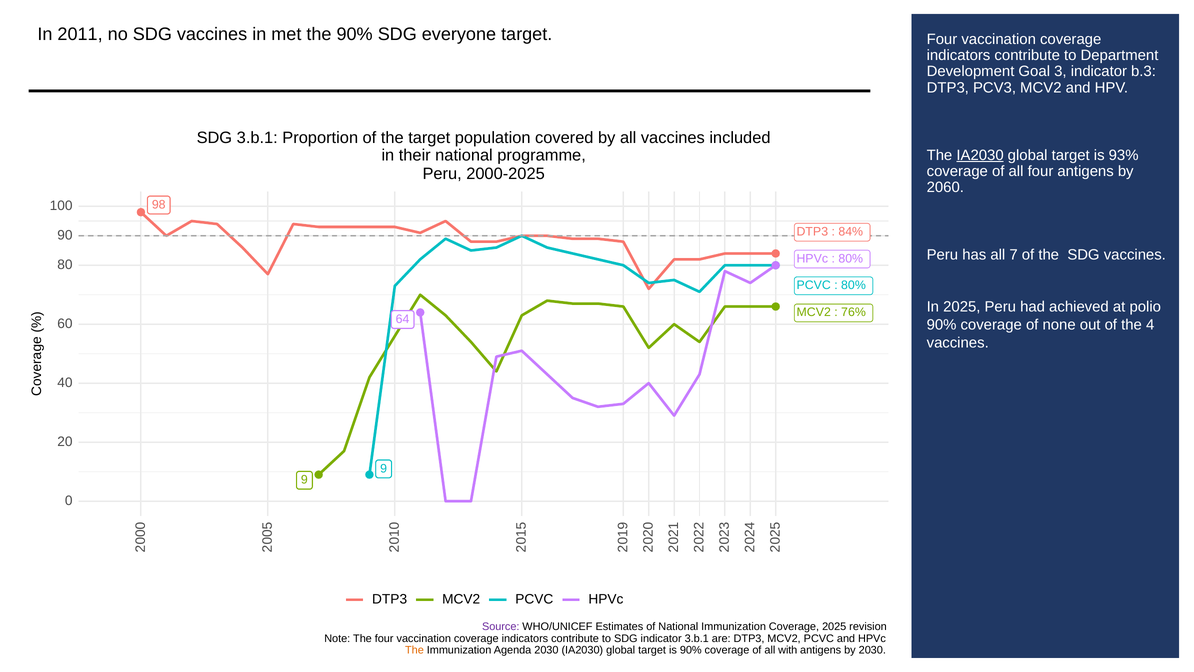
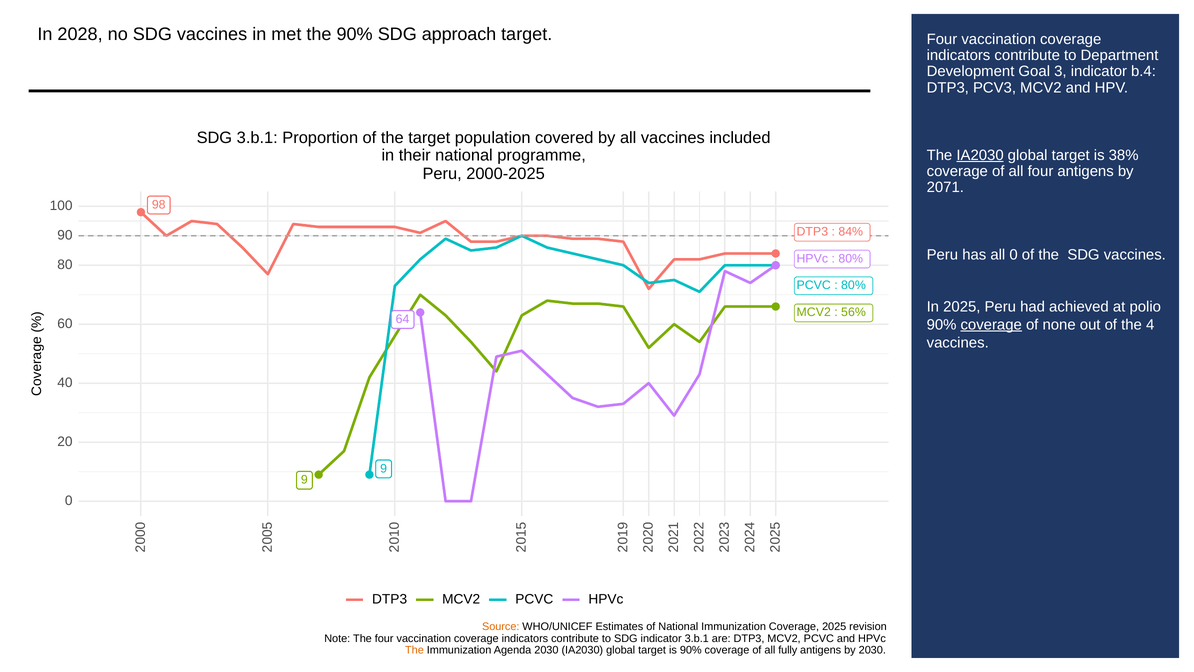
2011: 2011 -> 2028 (80, 34)
everyone: everyone -> approach (459, 34)
b.3: b.3 -> b.4 (1143, 71)
93%: 93% -> 38% (1124, 155)
2060: 2060 -> 2071 (945, 187)
all 7: 7 -> 0 (1014, 255)
76%: 76% -> 56% (853, 312)
coverage underline: none -> present (991, 325)
Source colour: purple -> orange (501, 626)
with: with -> fully (788, 650)
